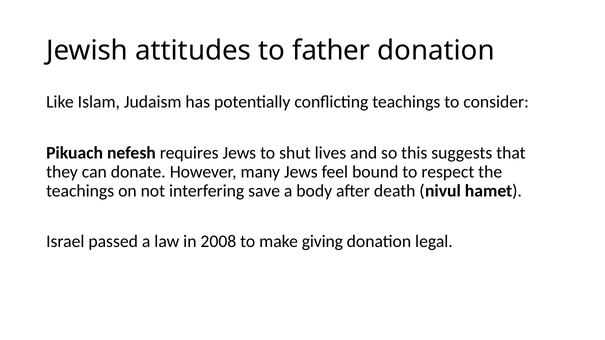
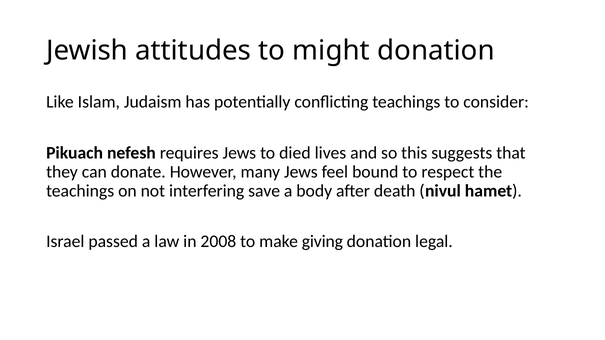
father: father -> might (331, 51)
shut: shut -> died (295, 153)
